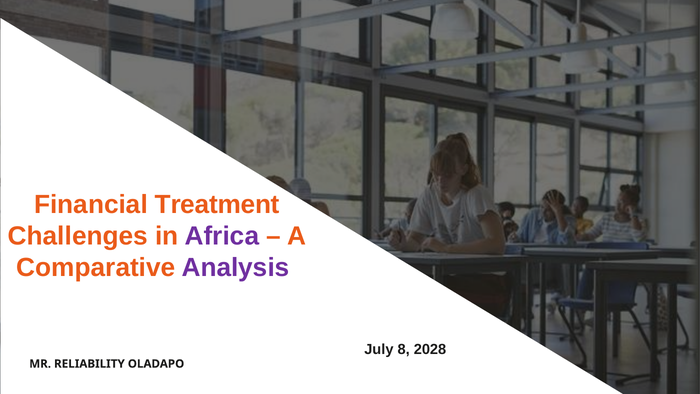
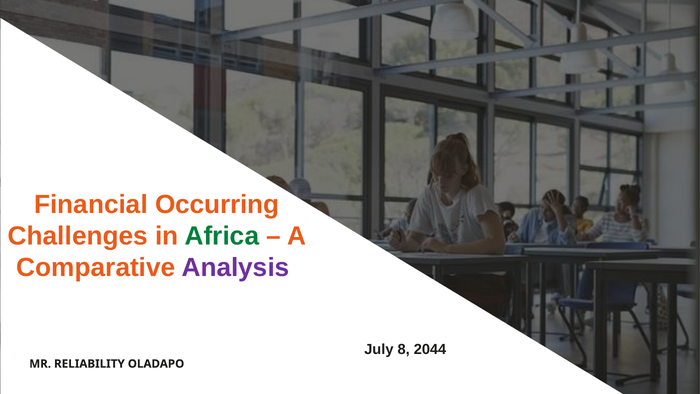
Treatment: Treatment -> Occurring (217, 204)
Africa colour: purple -> green (222, 236)
2028: 2028 -> 2044 (430, 349)
